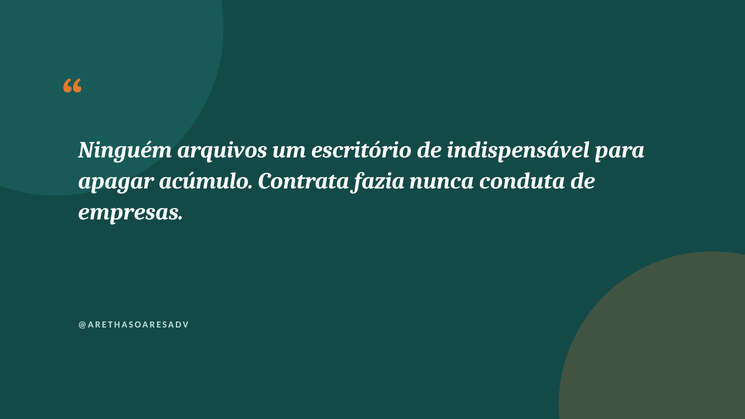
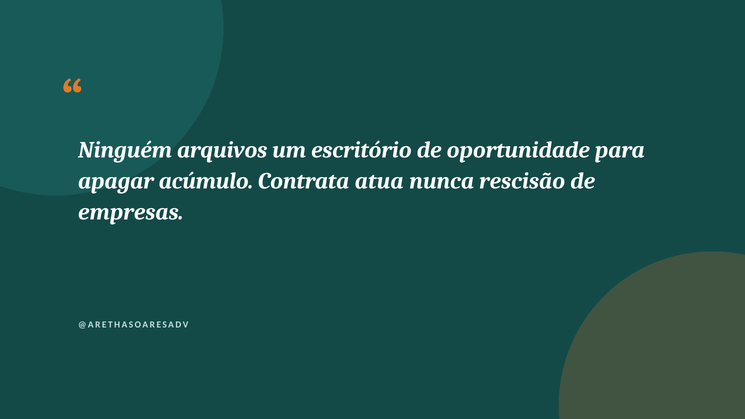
indispensável: indispensável -> oportunidade (518, 150)
fazia: fazia -> atua (379, 181)
conduta: conduta -> rescisão (522, 181)
